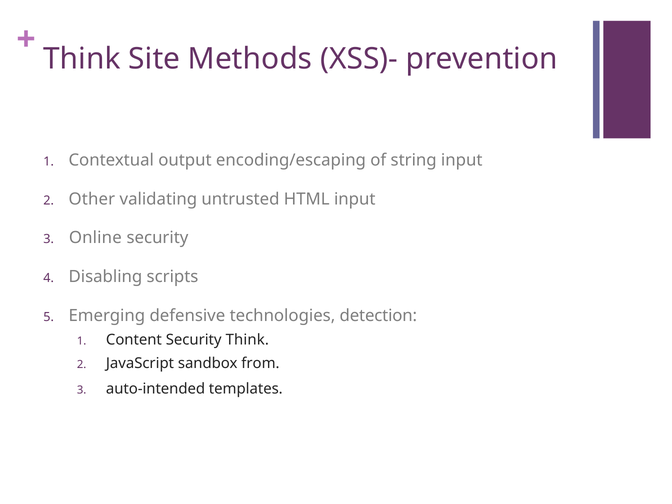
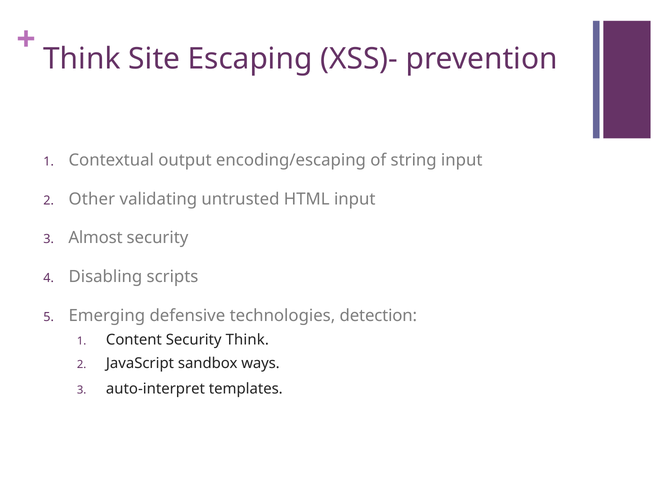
Methods: Methods -> Escaping (250, 59)
Online: Online -> Almost (95, 238)
from: from -> ways (261, 364)
auto-intended: auto-intended -> auto-interpret (155, 389)
